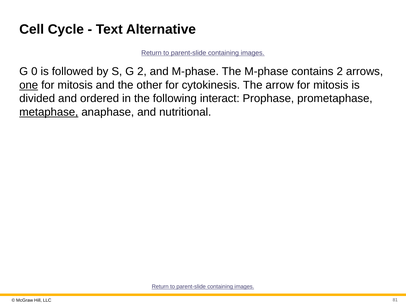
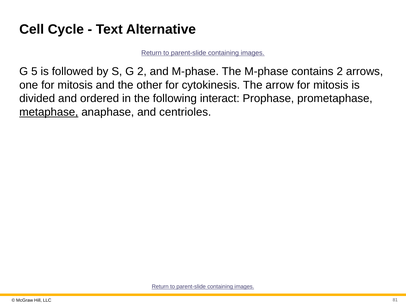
0: 0 -> 5 (34, 72)
one underline: present -> none (29, 85)
nutritional: nutritional -> centrioles (185, 112)
